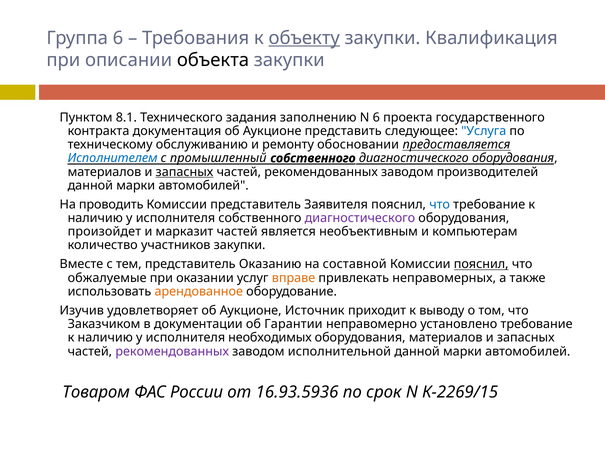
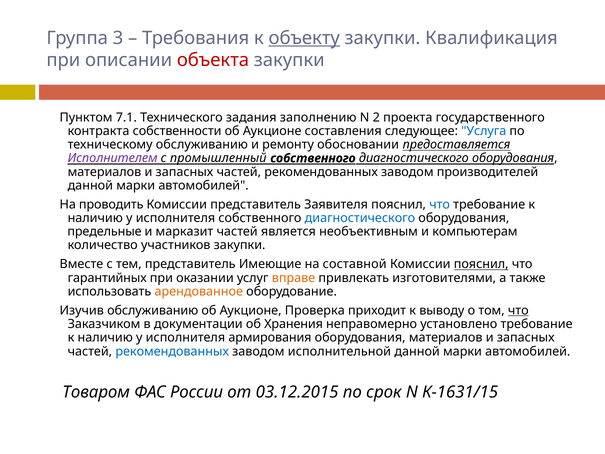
Группа 6: 6 -> 3 (118, 38)
объекта colour: black -> red (213, 60)
8.1: 8.1 -> 7.1 (126, 117)
N 6: 6 -> 2 (376, 117)
документация: документация -> собственности (177, 131)
представить: представить -> составления (343, 131)
Исполнителем colour: blue -> purple (113, 158)
запасных underline: present -> none (184, 172)
диагностического colour: purple -> blue (360, 218)
произойдет: произойдет -> предельные (105, 232)
Оказанию: Оказанию -> Имеющие (270, 264)
обжалуемые: обжалуемые -> гарантийных (107, 278)
неправомерных: неправомерных -> изготовителями (444, 278)
Изучив удовлетворяет: удовлетворяет -> обслуживанию (153, 310)
Источник: Источник -> Проверка (315, 310)
что underline: none -> present (518, 310)
Гарантии: Гарантии -> Хранения (294, 324)
необходимых: необходимых -> армирования (270, 338)
рекомендованных colour: purple -> blue (172, 351)
16.93.5936: 16.93.5936 -> 03.12.2015 (297, 392)
К-2269/15: К-2269/15 -> К-1631/15 (460, 392)
